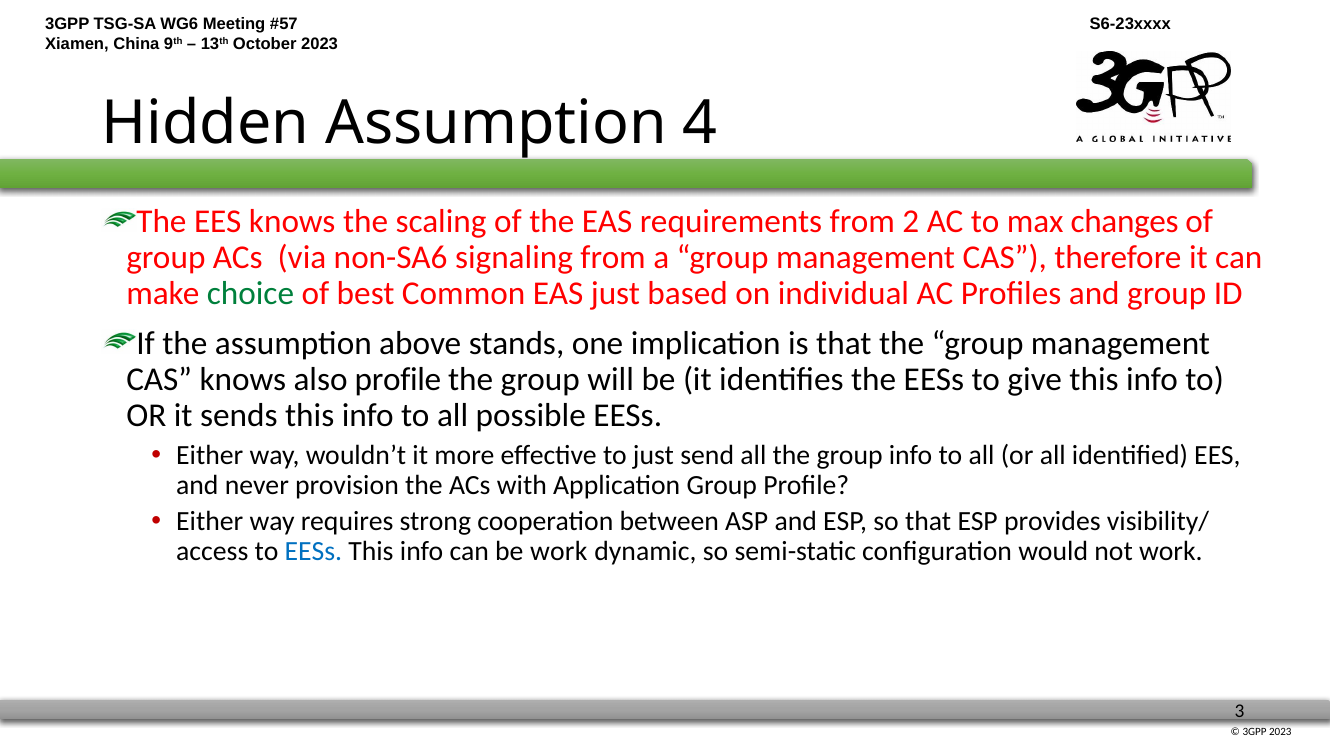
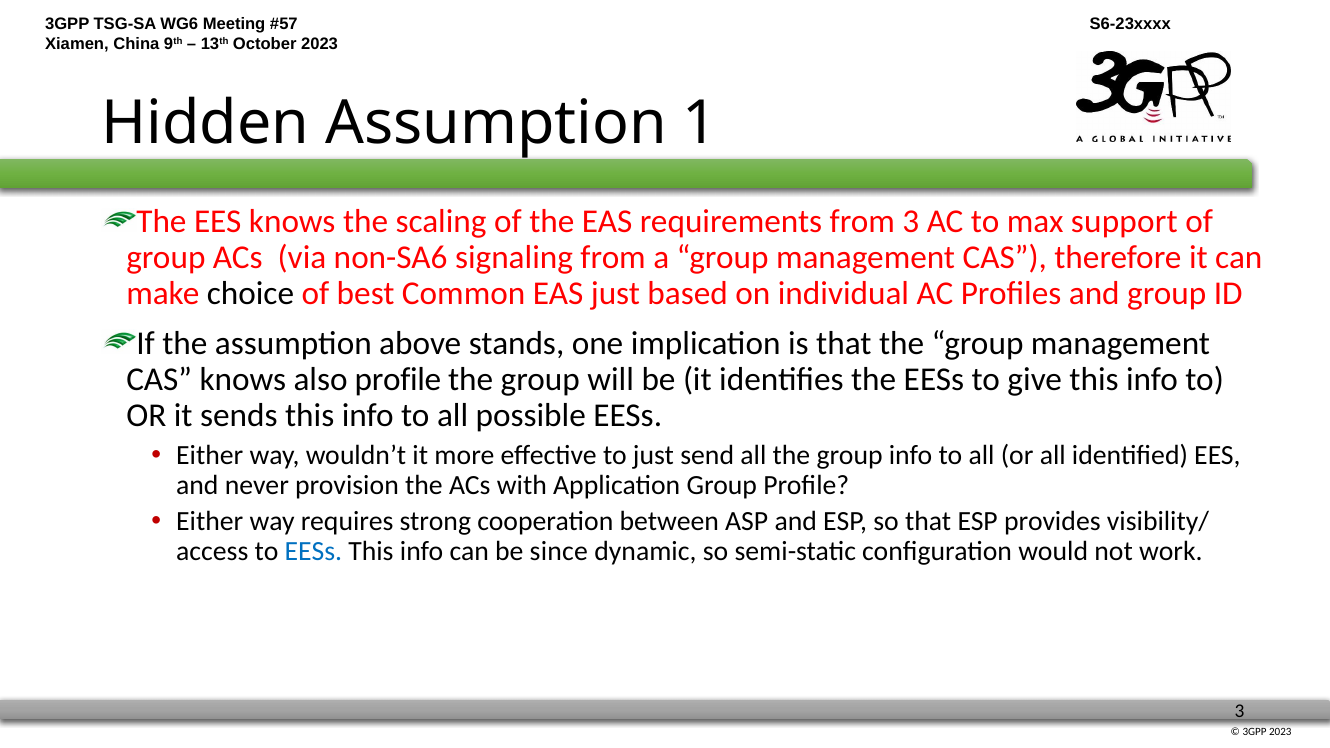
4: 4 -> 1 (700, 124)
from 2: 2 -> 3 (911, 222)
changes: changes -> support (1124, 222)
choice colour: green -> black (250, 294)
be work: work -> since (559, 552)
